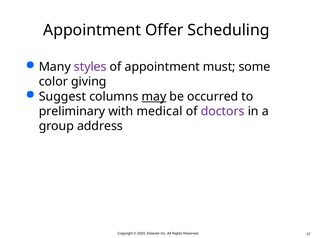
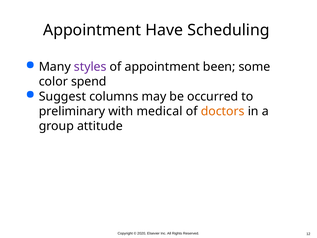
Offer: Offer -> Have (164, 30)
must: must -> been (219, 67)
giving: giving -> spend (89, 82)
may underline: present -> none (154, 96)
doctors colour: purple -> orange (223, 111)
address: address -> attitude (100, 126)
